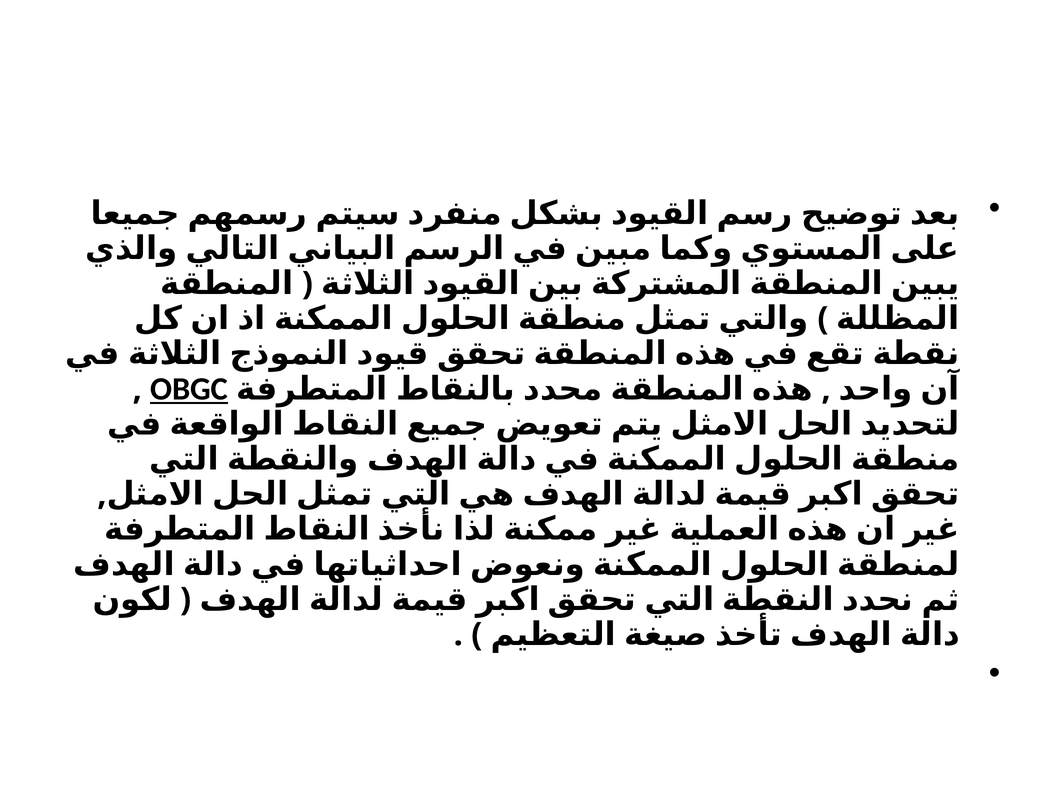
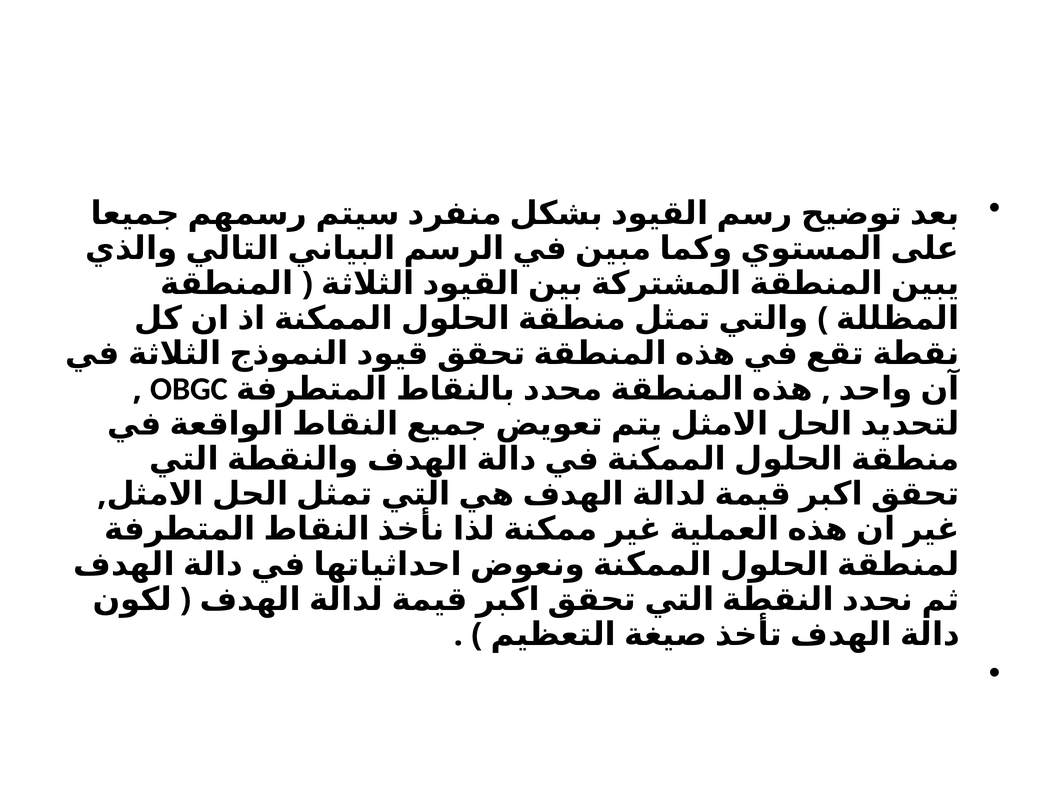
OBGC underline: present -> none (189, 389)
